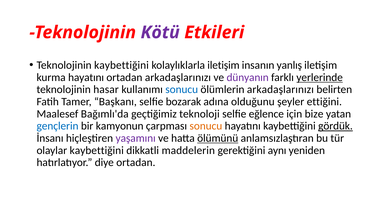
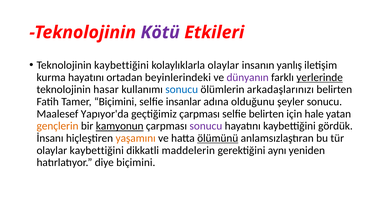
kolaylıklarla iletişim: iletişim -> olaylar (223, 65)
ortadan arkadaşlarınızı: arkadaşlarınızı -> beyinlerindeki (178, 77)
Tamer Başkanı: Başkanı -> Biçimini (115, 101)
bozarak: bozarak -> insanlar (183, 101)
şeyler ettiğini: ettiğini -> sonucu (324, 101)
Bağımlı'da: Bağımlı'da -> Yapıyor'da (105, 114)
geçtiğimiz teknoloji: teknoloji -> çarpması (200, 114)
selfie eğlence: eğlence -> belirten (266, 114)
bize: bize -> hale (314, 114)
gençlerin colour: blue -> orange (58, 126)
kamyonun underline: none -> present (120, 126)
sonucu colour: orange -> purple (206, 126)
gördük underline: present -> none (335, 126)
yaşamını colour: purple -> orange (136, 138)
diye ortadan: ortadan -> biçimini (136, 162)
